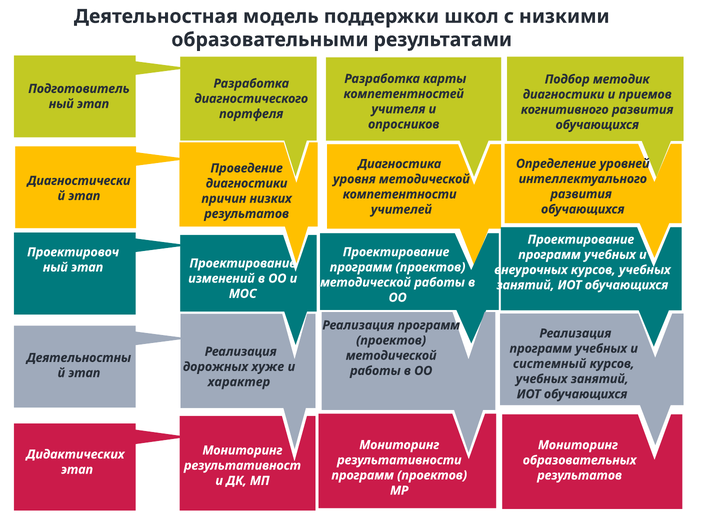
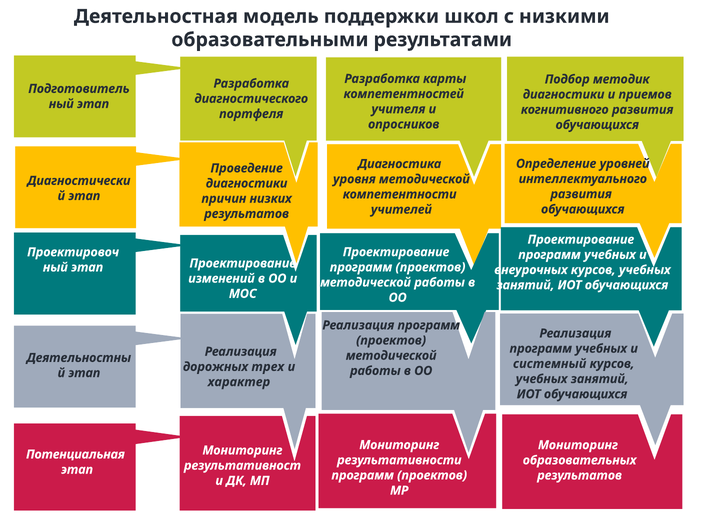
хуже: хуже -> трех (268, 367)
Дидактических: Дидактических -> Потенциальная (75, 455)
